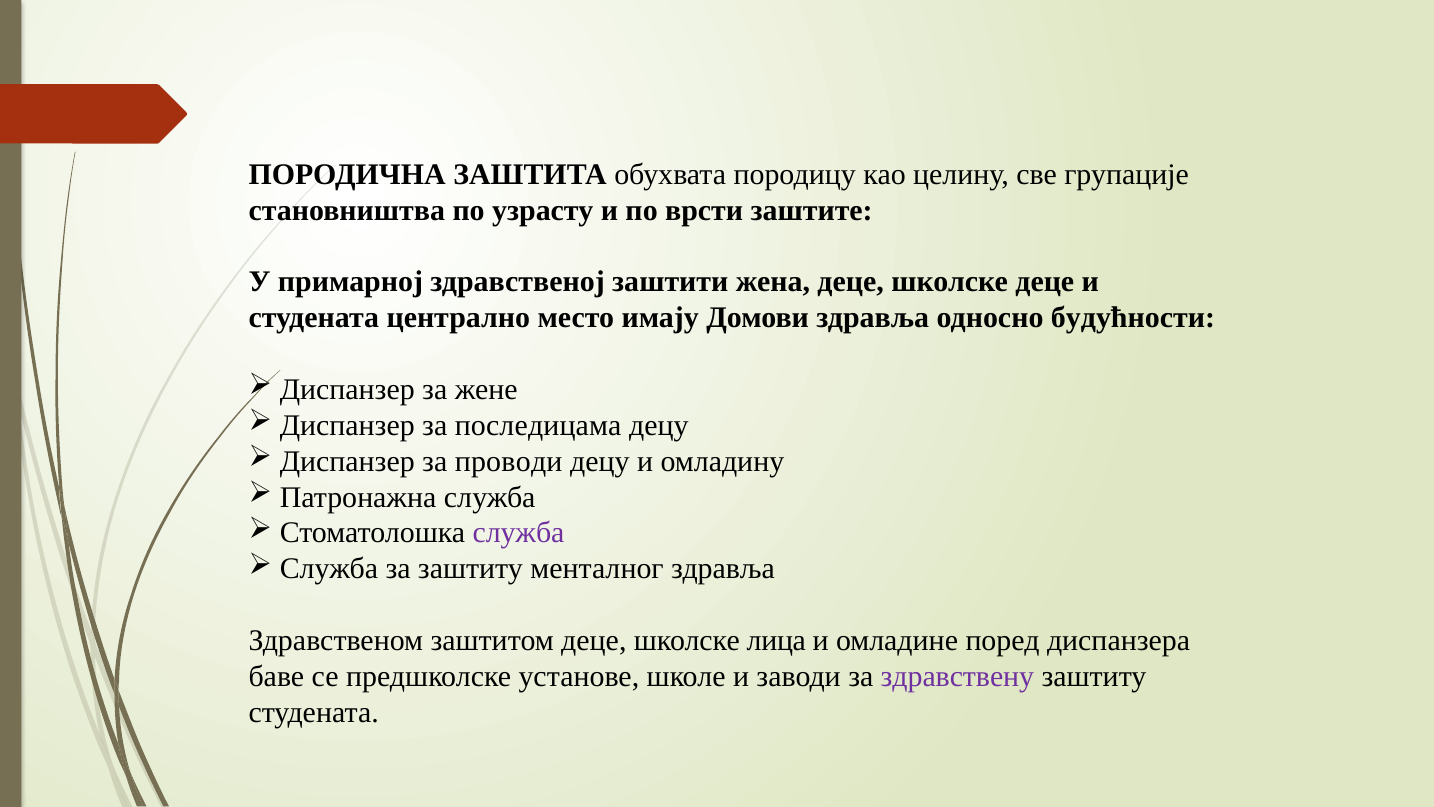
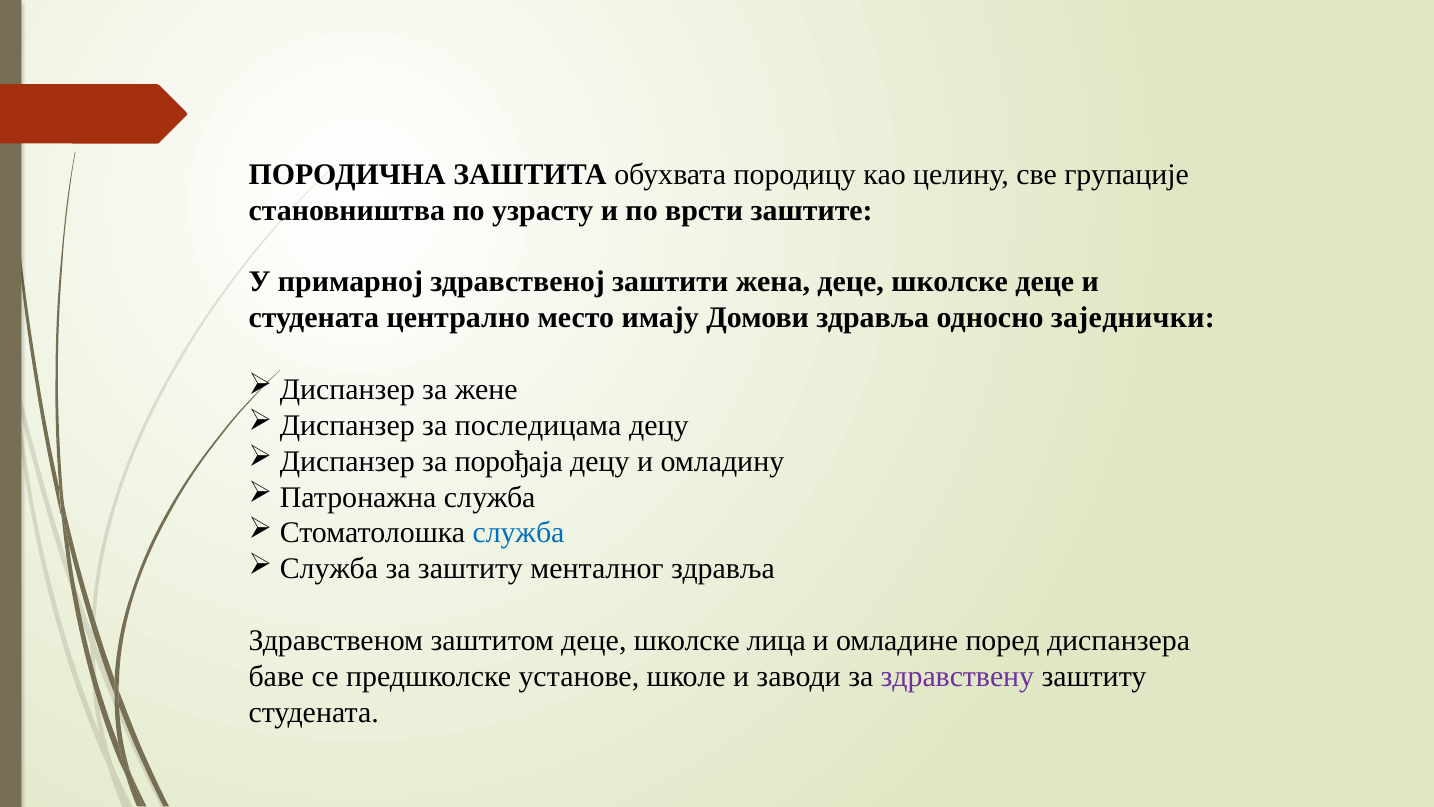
будућности: будућности -> заједнички (1133, 318)
проводи: проводи -> порођаја (509, 461)
служба colour: purple -> blue (519, 533)
